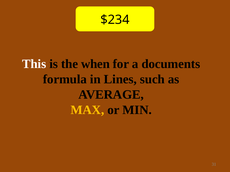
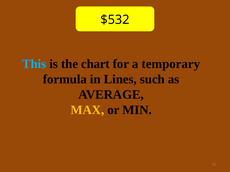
$234: $234 -> $532 (115, 20)
This colour: white -> light blue (34, 64)
when: when -> chart (95, 64)
documents: documents -> temporary (171, 64)
